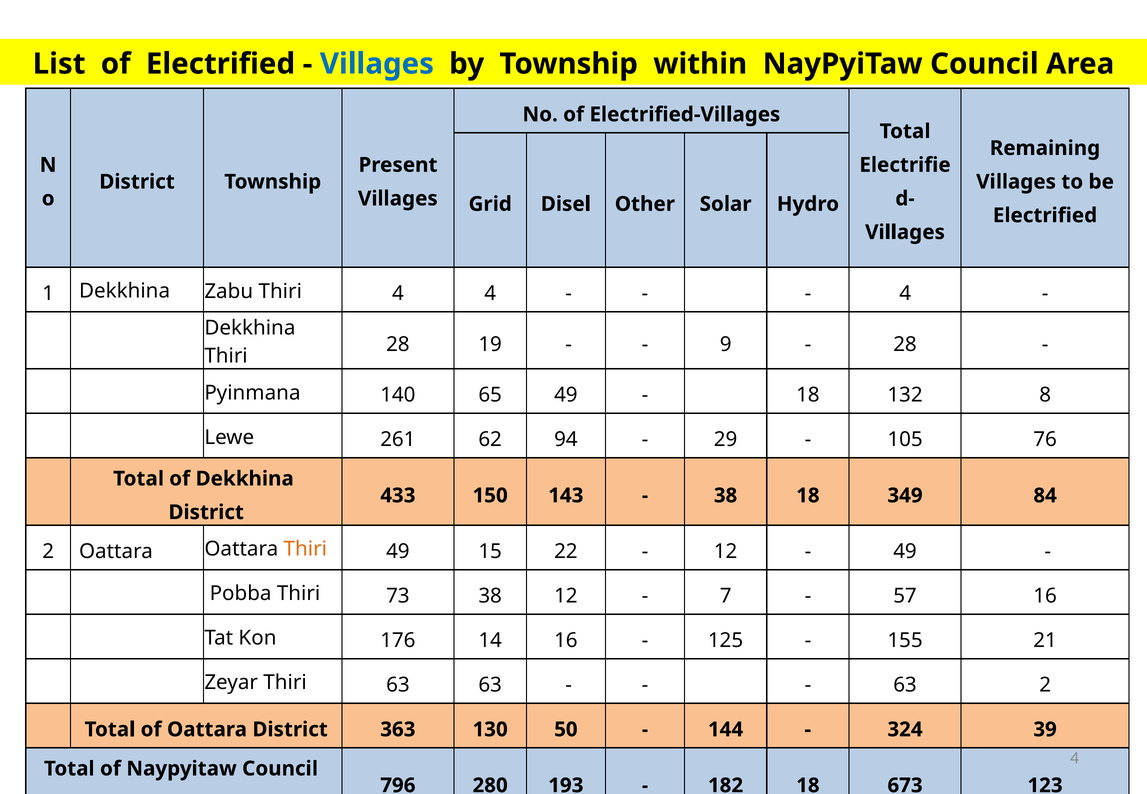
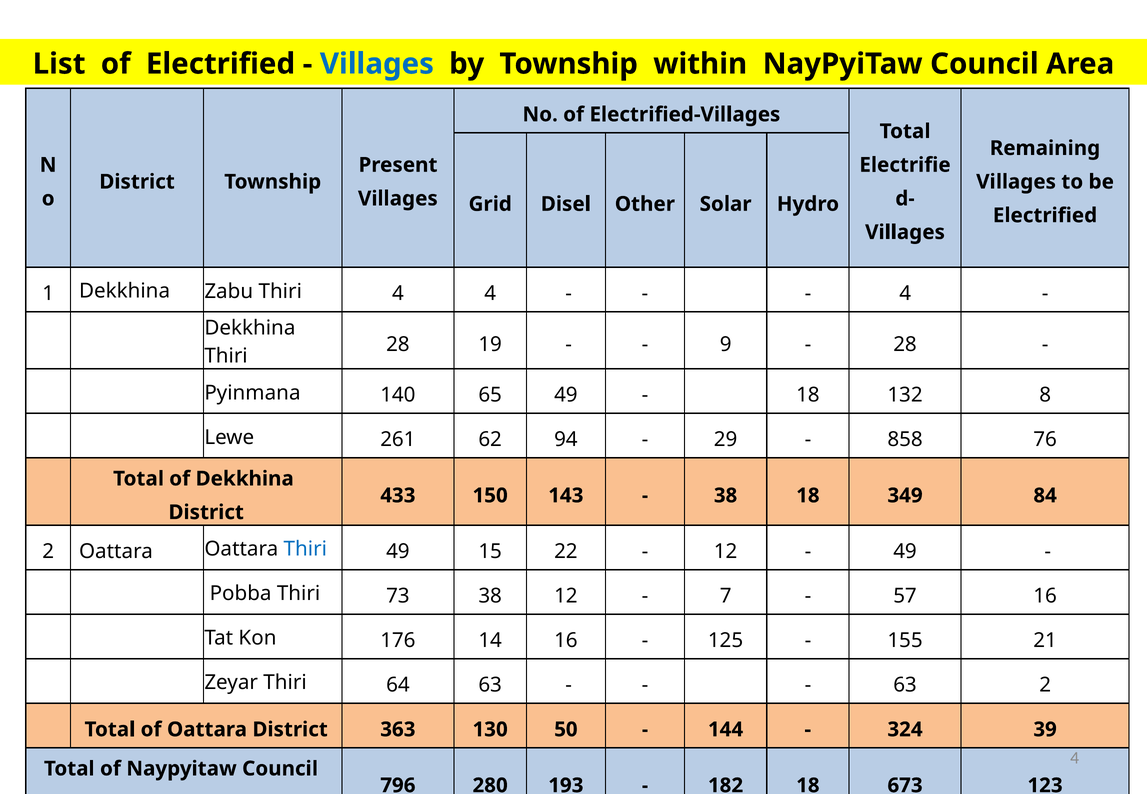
105: 105 -> 858 (905, 440)
Thiri colour: orange -> blue (305, 549)
Thiri 63: 63 -> 64 (398, 685)
